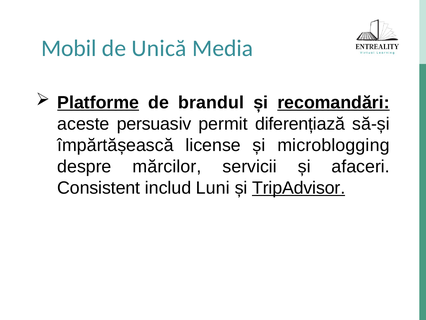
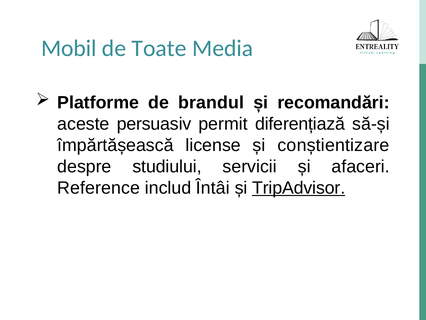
Unică: Unică -> Toate (159, 48)
Platforme underline: present -> none (98, 102)
recomandări underline: present -> none (334, 102)
microblogging: microblogging -> conștientizare (333, 145)
mărcilor: mărcilor -> studiului (167, 166)
Consistent: Consistent -> Reference (99, 188)
Luni: Luni -> Întâi (213, 188)
